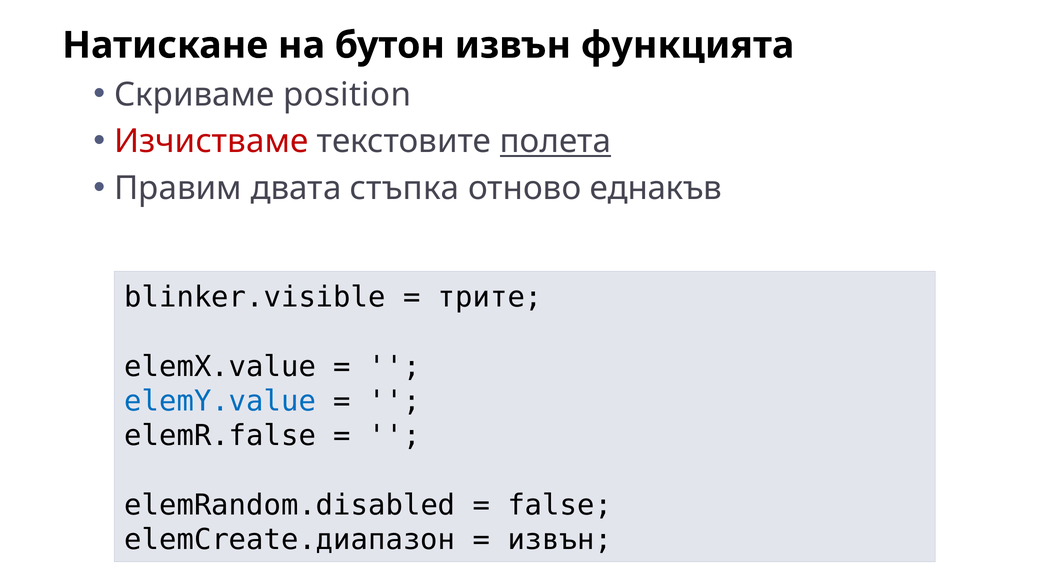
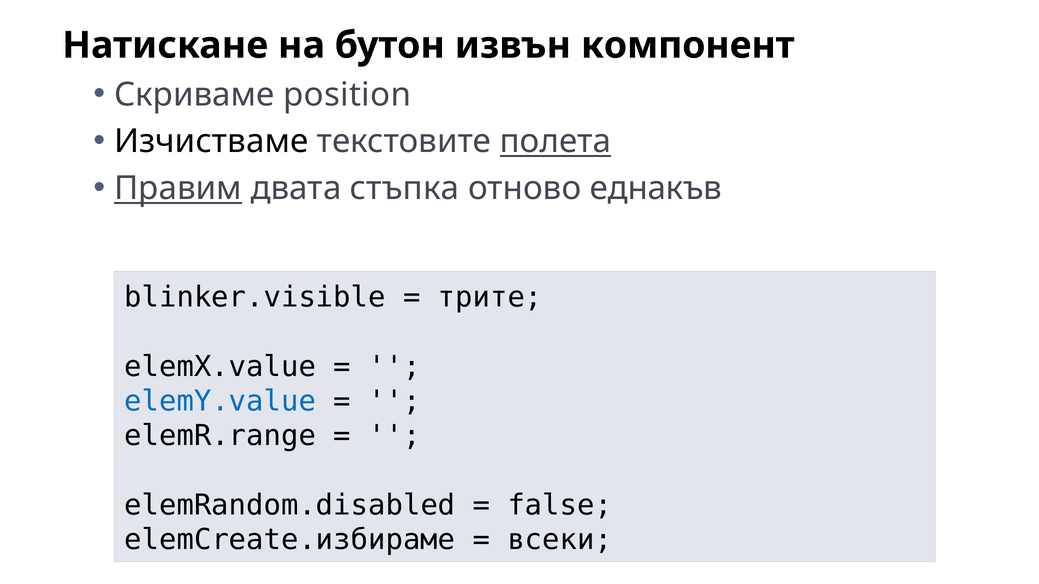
функцията: функцията -> компонент (688, 45)
Изчистваме colour: red -> black (211, 142)
Правим underline: none -> present (178, 189)
elemR.false: elemR.false -> elemR.range (220, 436)
elemCreate.диапазон: elemCreate.диапазон -> elemCreate.избираме (290, 540)
извън: извън -> всеки (560, 540)
